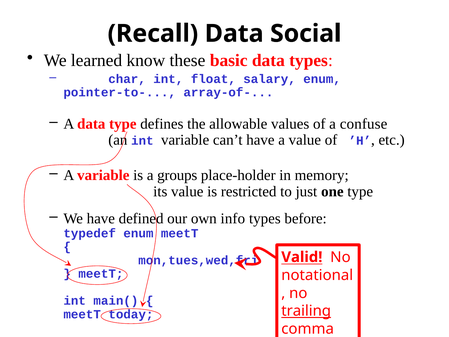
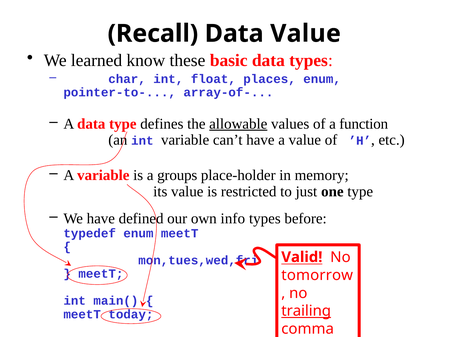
Data Social: Social -> Value (306, 34)
salary: salary -> places (270, 79)
allowable underline: none -> present (238, 124)
confuse: confuse -> function (364, 124)
notational: notational -> tomorrow (317, 275)
